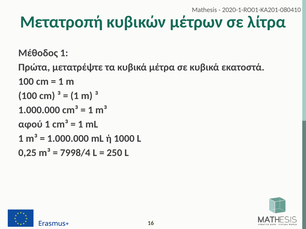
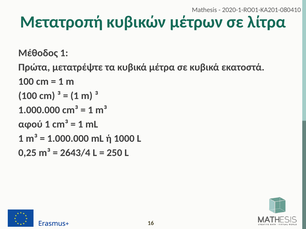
7998/4: 7998/4 -> 2643/4 (75, 153)
